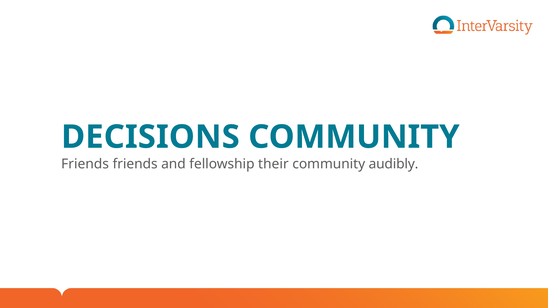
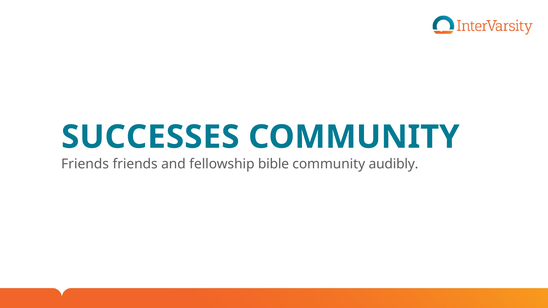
DECISIONS: DECISIONS -> SUCCESSES (150, 137)
their: their -> bible (274, 164)
